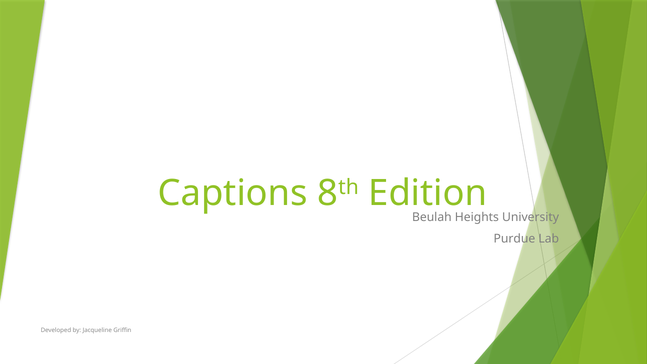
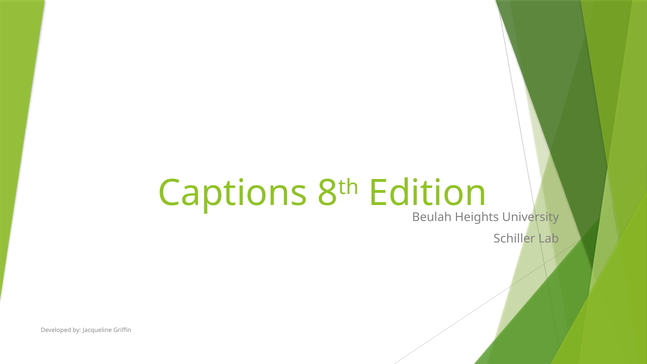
Purdue: Purdue -> Schiller (514, 239)
